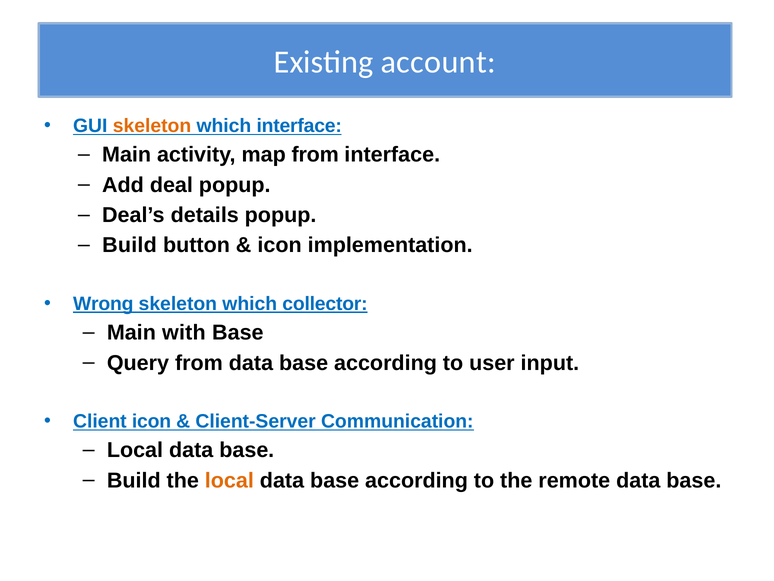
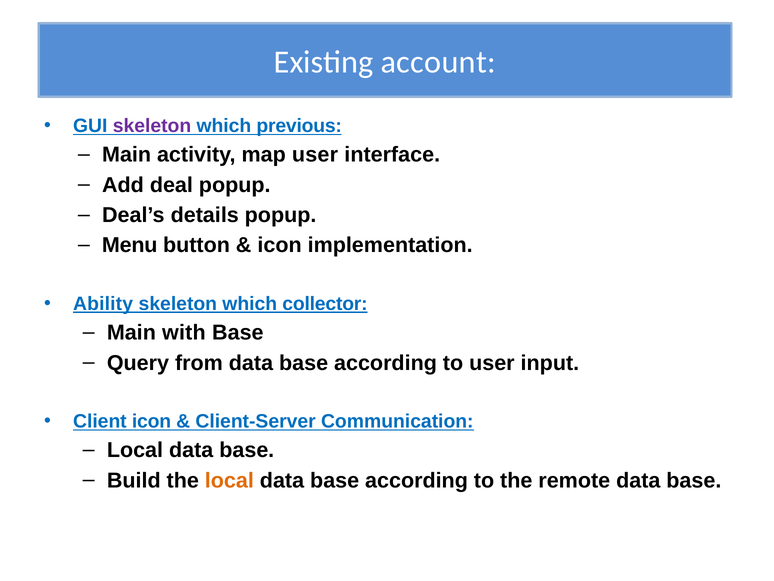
skeleton colour: orange -> purple (152, 126)
which interface: interface -> previous (299, 126)
map from: from -> user (315, 155)
Build: Build -> Menu (130, 245)
Wrong: Wrong -> Ability (103, 303)
